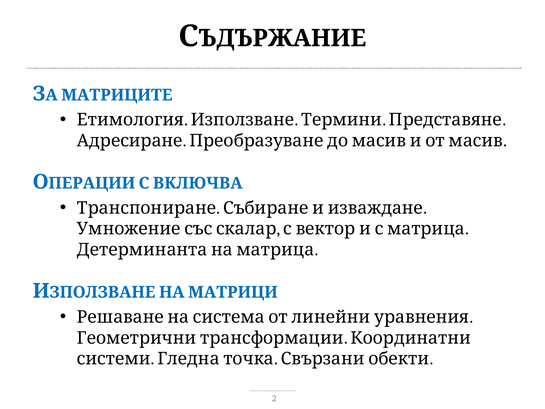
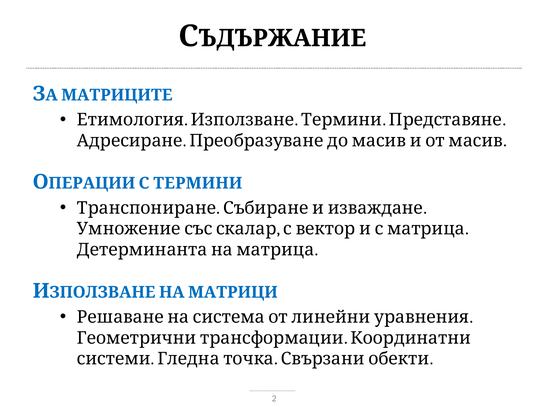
С ВКЛЮЧВА: ВКЛЮЧВА -> ТЕРМИНИ (198, 183)
